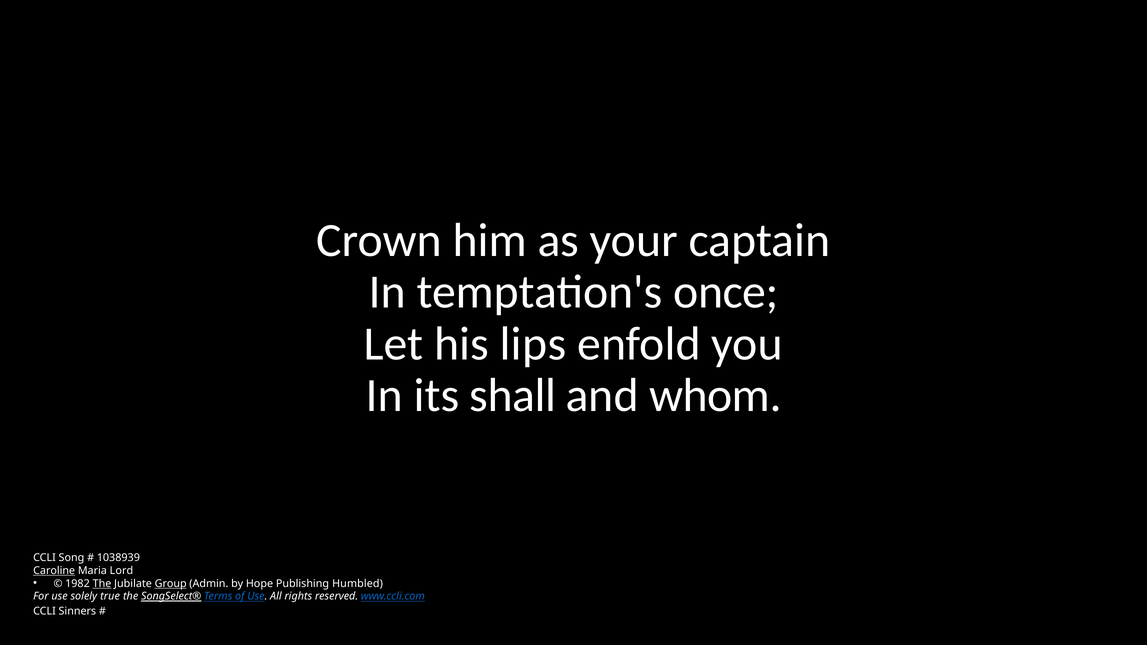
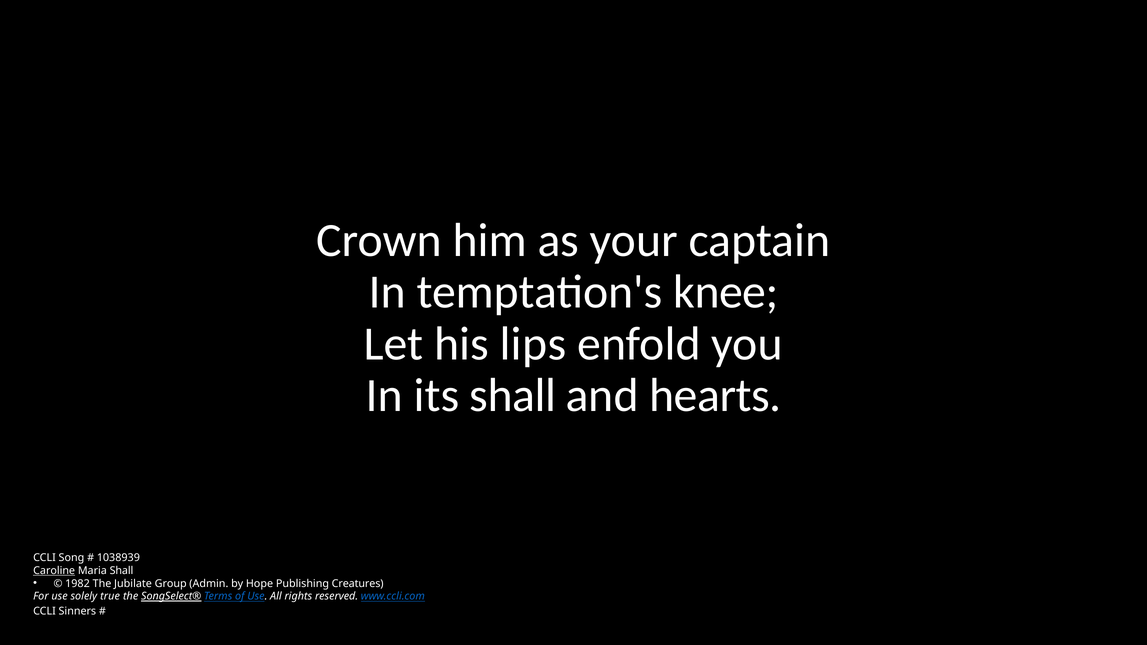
once: once -> knee (726, 292)
whom: whom -> hearts (715, 395)
Maria Lord: Lord -> Shall (122, 571)
The underline: present -> none (102, 584)
Group underline: present -> none (171, 584)
Humbled: Humbled -> Creatures (358, 584)
